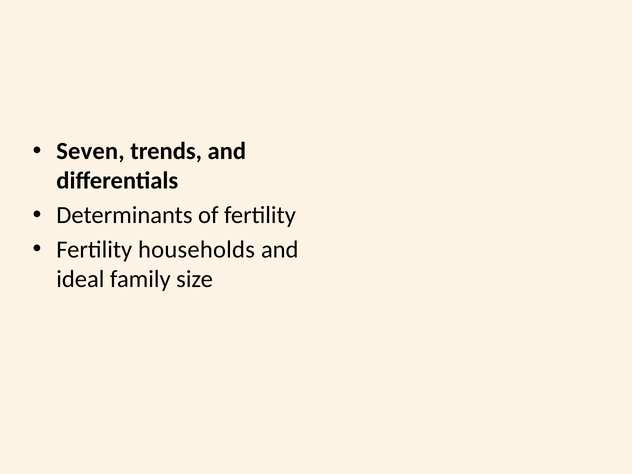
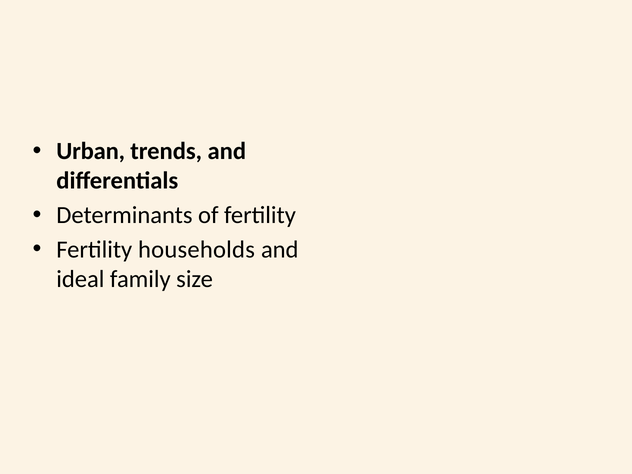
Seven: Seven -> Urban (91, 151)
